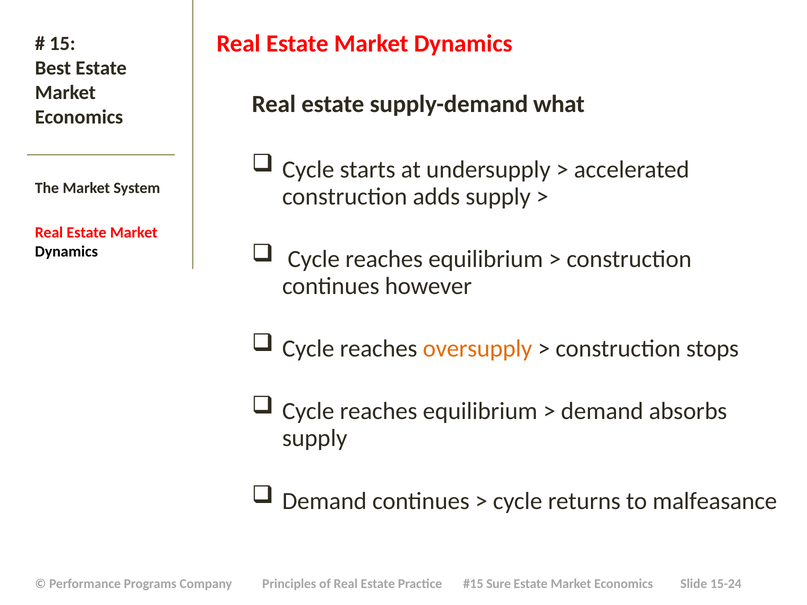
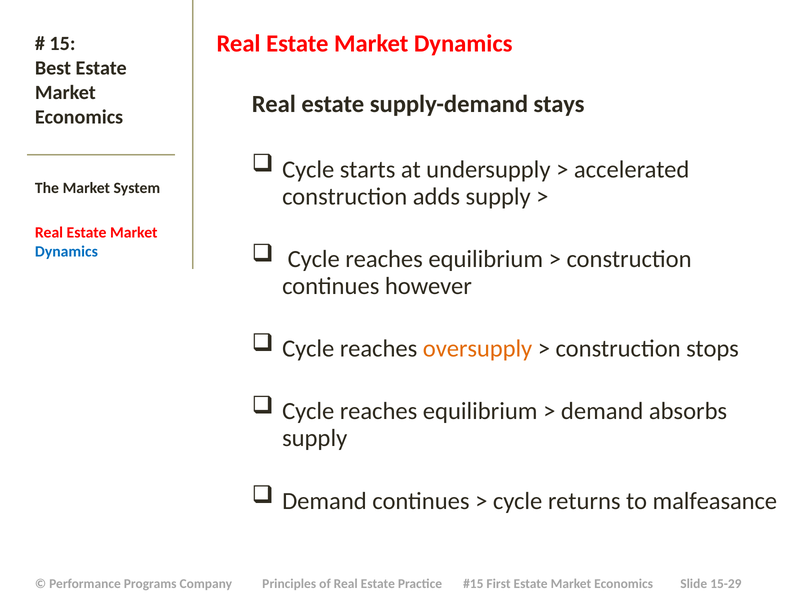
what: what -> stays (559, 104)
Dynamics colour: black -> blue (66, 252)
Sure: Sure -> First (499, 584)
15-24: 15-24 -> 15-29 (726, 584)
